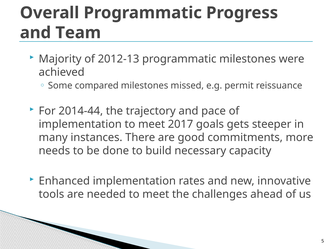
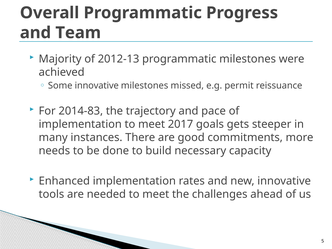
Some compared: compared -> innovative (97, 86)
2014-44: 2014-44 -> 2014-83 (81, 111)
